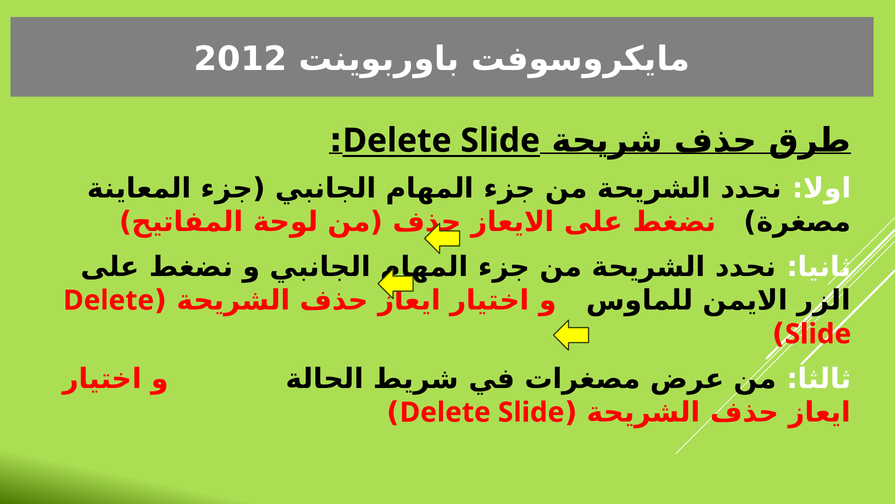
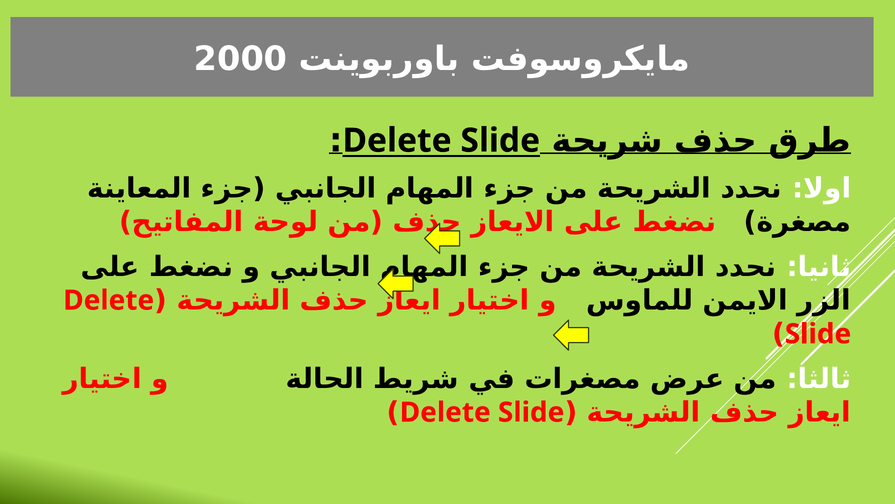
2012: 2012 -> 2000 (241, 59)
